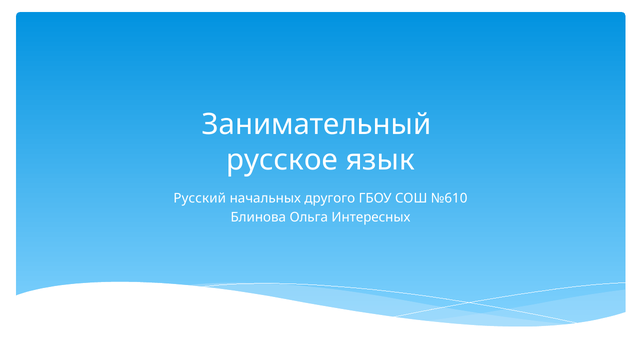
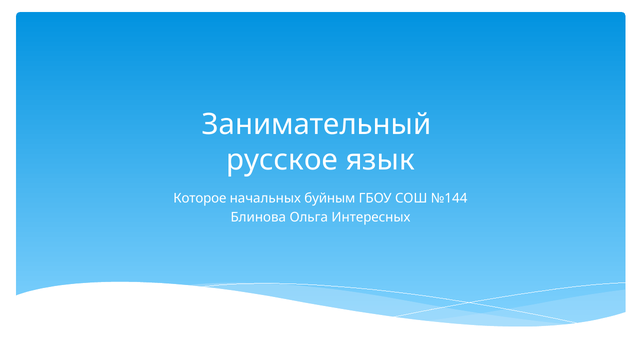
Русский: Русский -> Которое (200, 198)
другого: другого -> буйным (330, 198)
№610: №610 -> №144 (449, 198)
